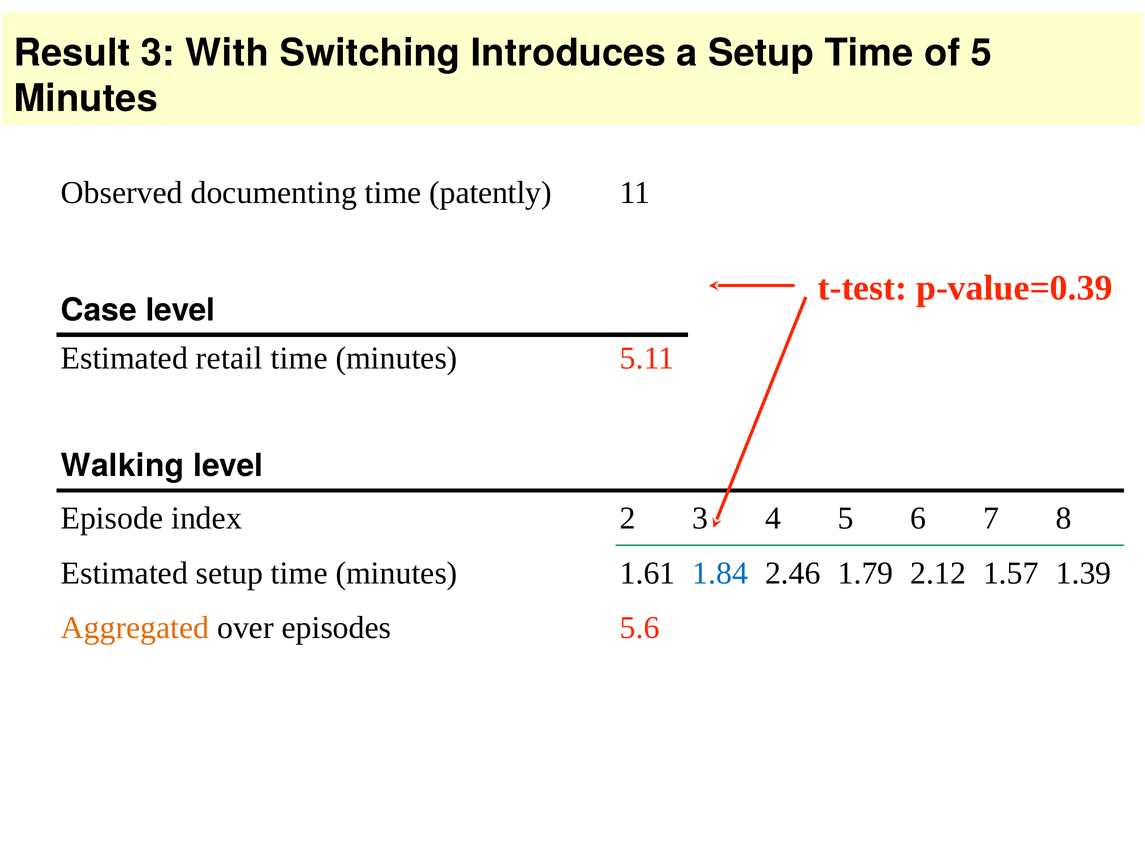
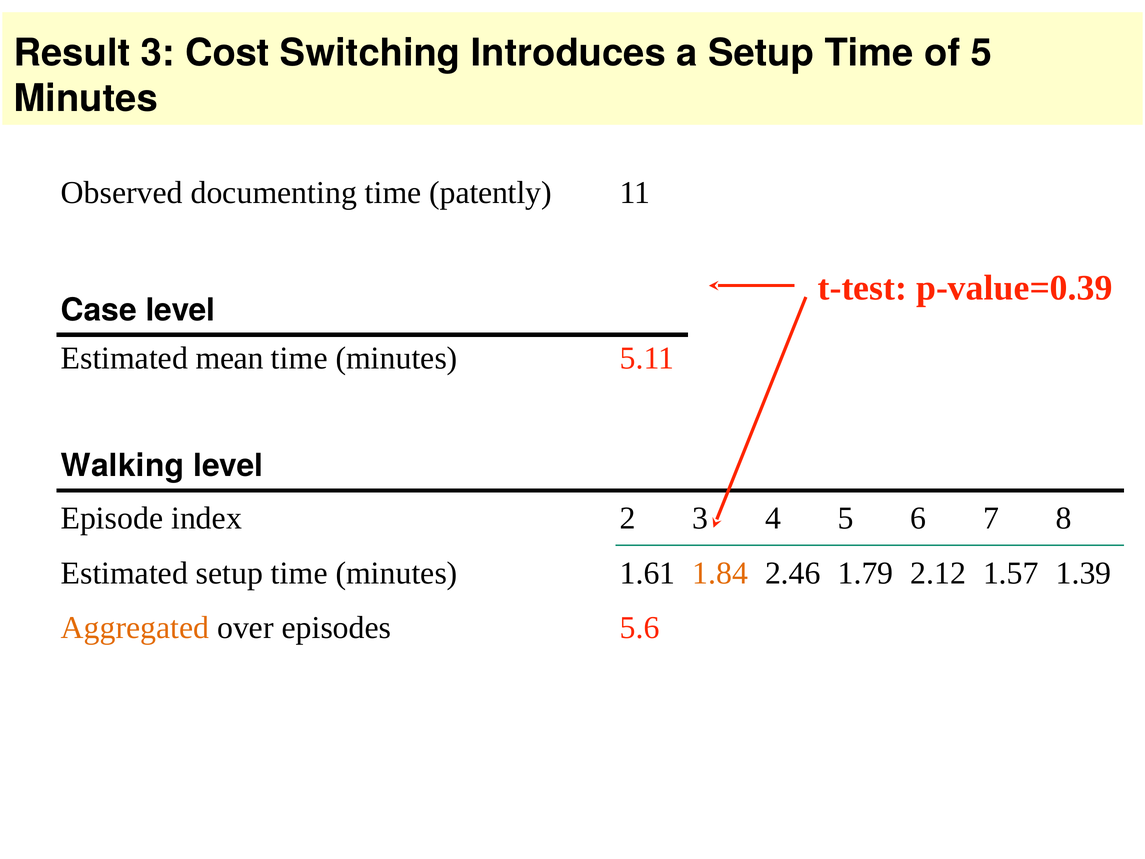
With: With -> Cost (227, 53)
retail: retail -> mean (230, 358)
1.84 colour: blue -> orange (720, 573)
